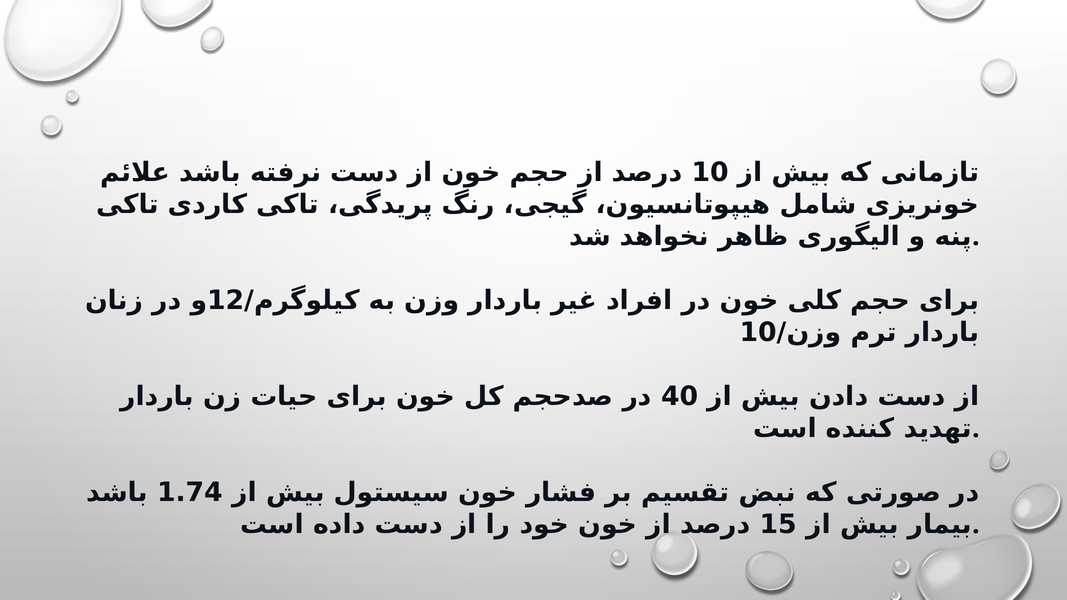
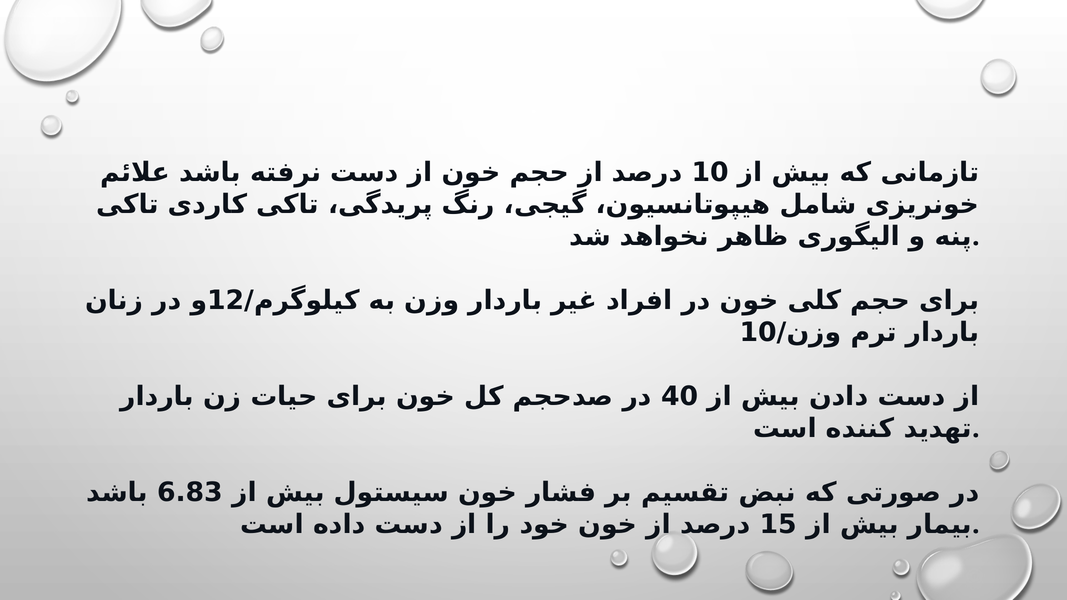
1.74: 1.74 -> 6.83 (190, 492)
